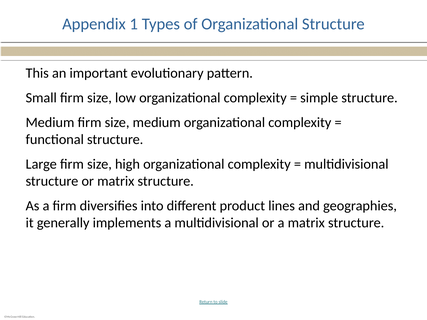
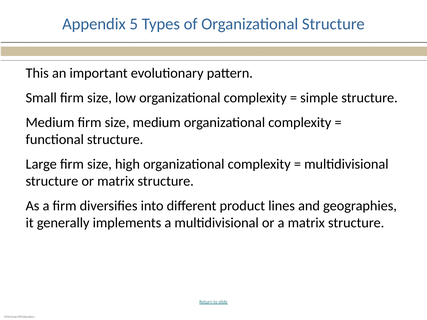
1: 1 -> 5 (134, 24)
